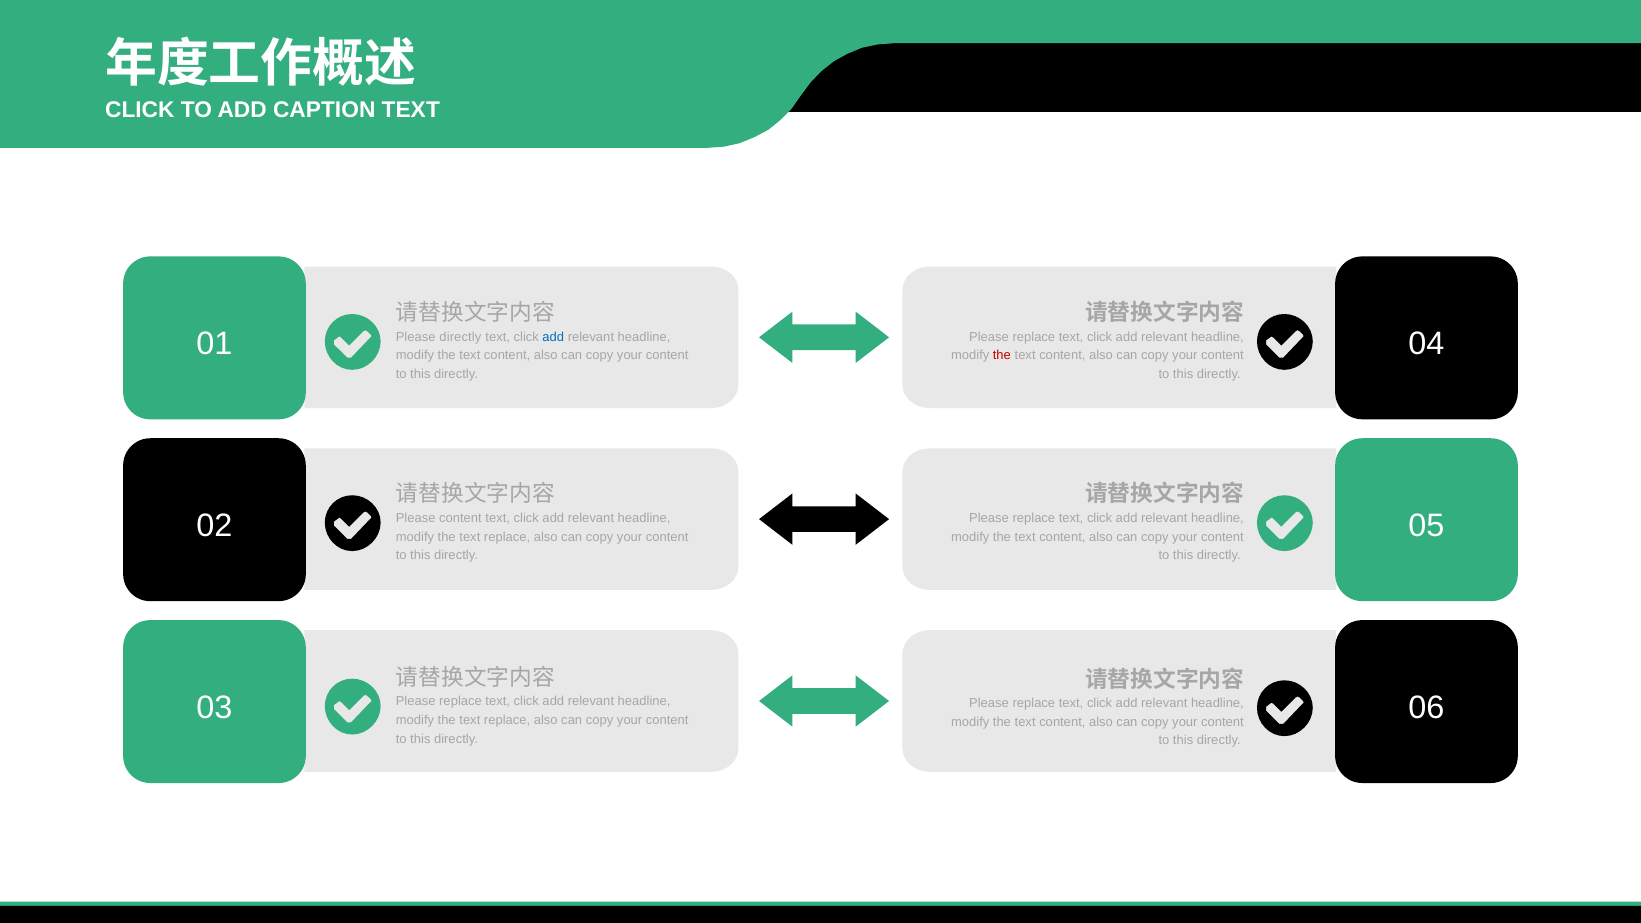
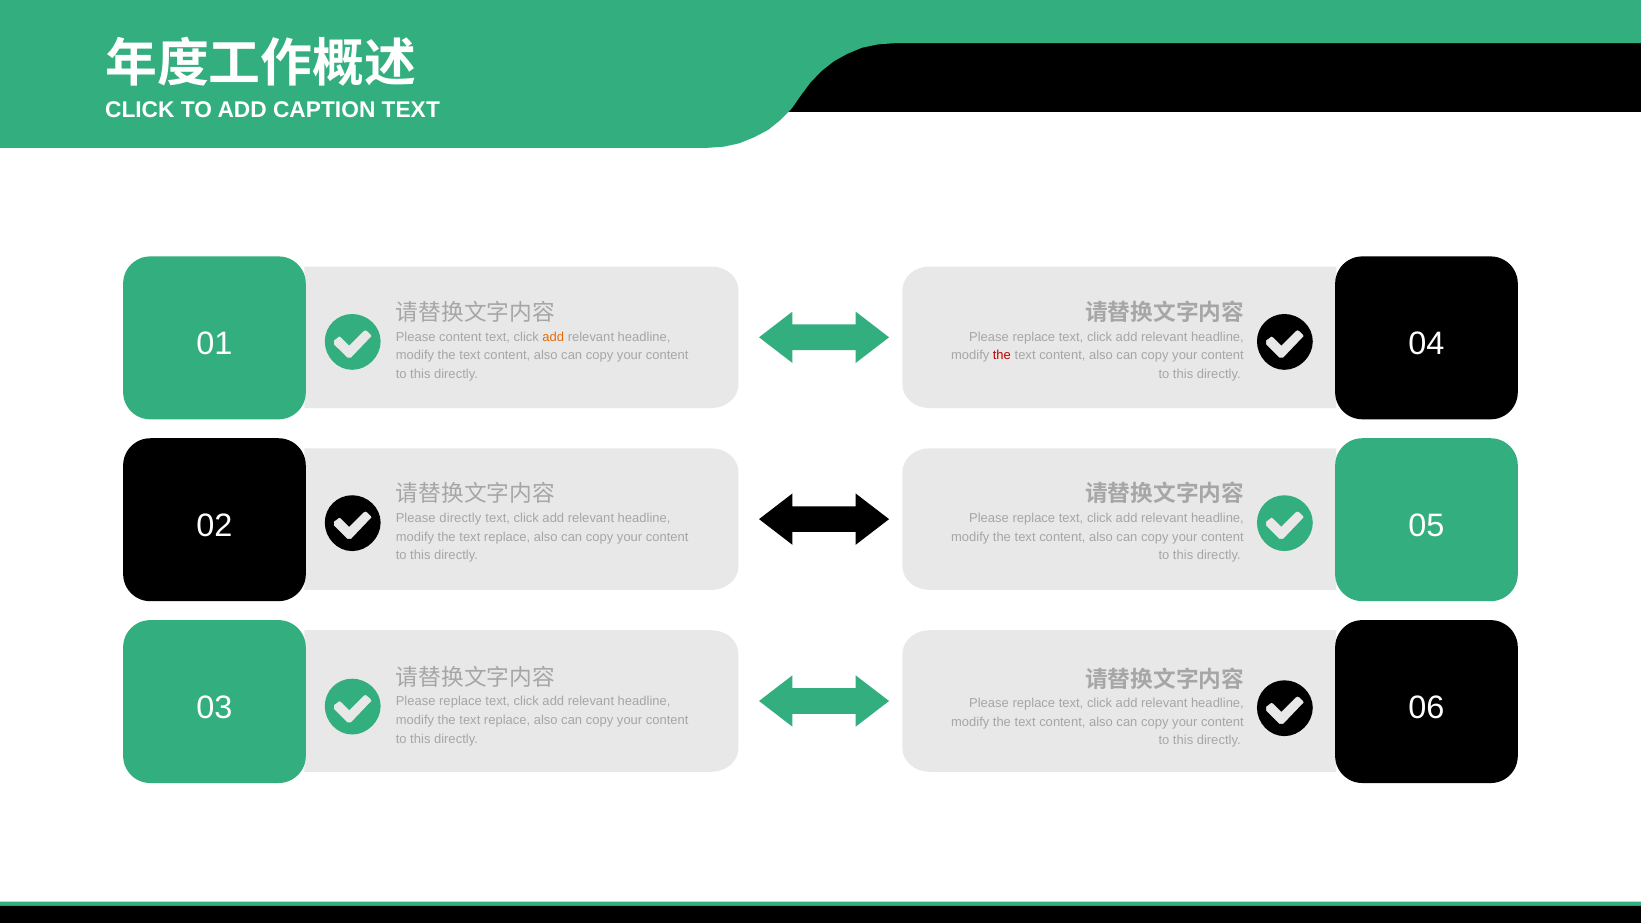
Please directly: directly -> content (460, 337)
add colour: blue -> orange (553, 337)
Please content: content -> directly (460, 518)
